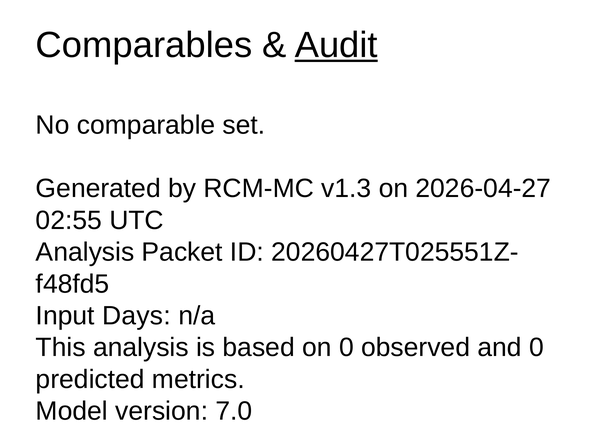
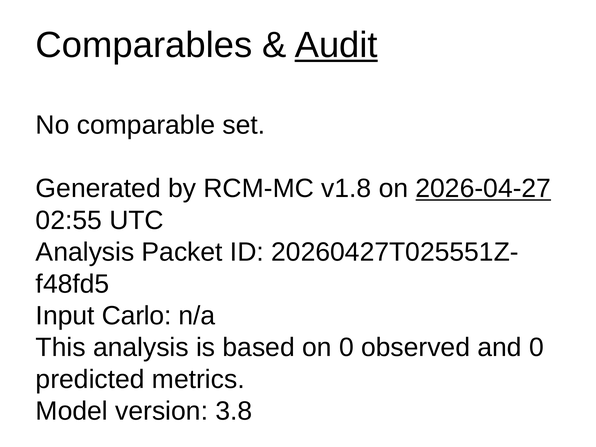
v1.3: v1.3 -> v1.8 (346, 189)
2026-04-27 underline: none -> present (483, 189)
Days: Days -> Carlo (137, 316)
7.0: 7.0 -> 3.8 (234, 411)
